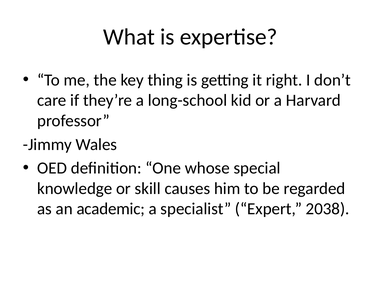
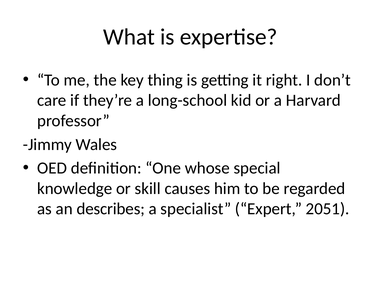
academic: academic -> describes (111, 209)
2038: 2038 -> 2051 (328, 209)
